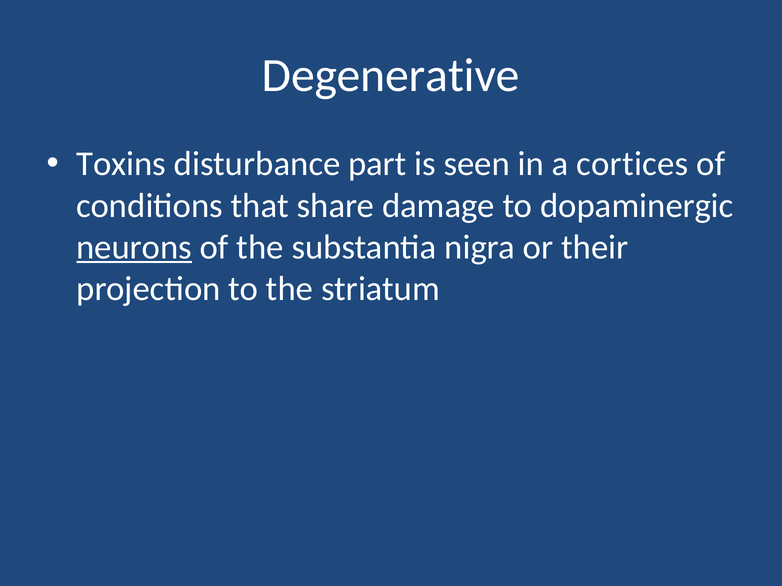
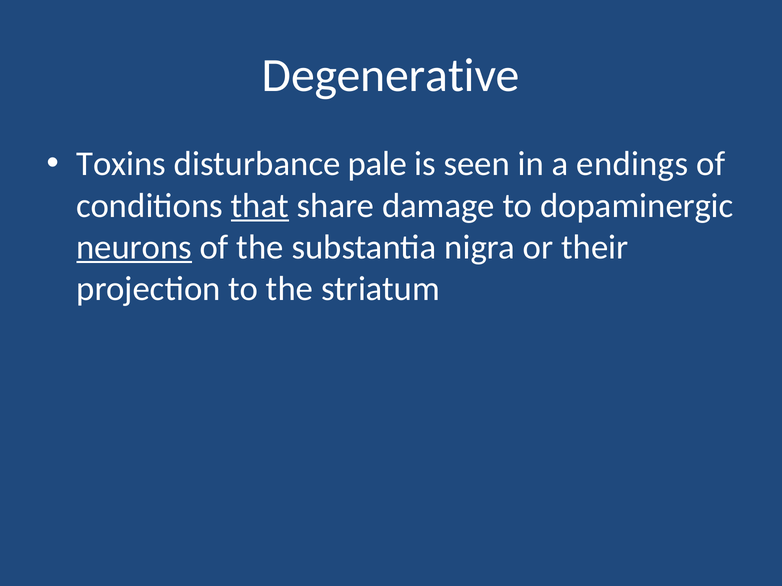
part: part -> pale (377, 164)
cortices: cortices -> endings (632, 164)
that underline: none -> present (260, 206)
